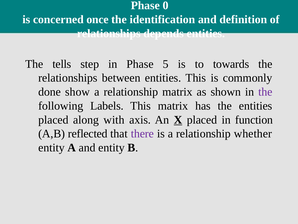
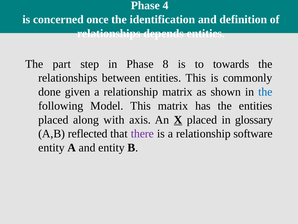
0: 0 -> 4 (166, 6)
tells: tells -> part (62, 64)
5: 5 -> 8 (166, 64)
show: show -> given (78, 92)
the colour: purple -> blue (265, 92)
Labels: Labels -> Model (107, 106)
function: function -> glossary (254, 120)
whether: whether -> software (253, 133)
